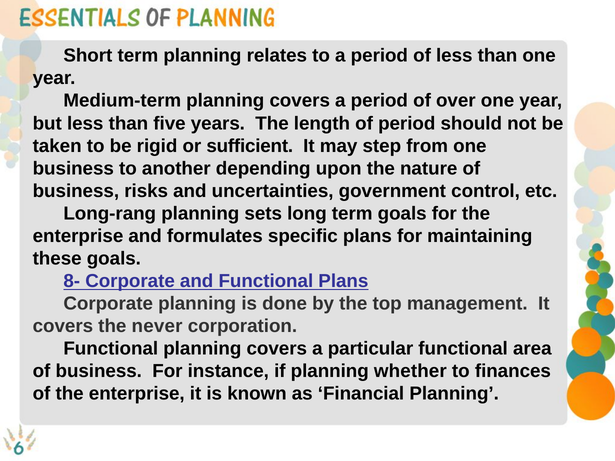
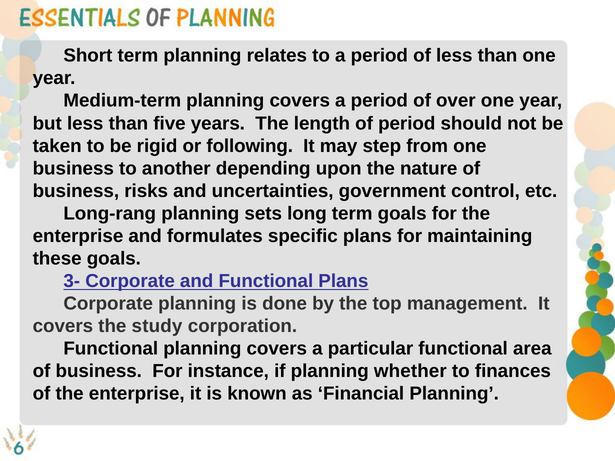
sufficient: sufficient -> following (250, 146)
8-: 8- -> 3- (72, 281)
never: never -> study (157, 326)
